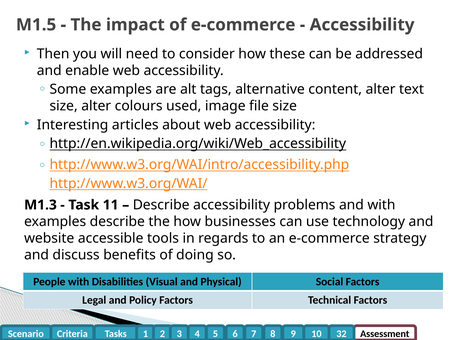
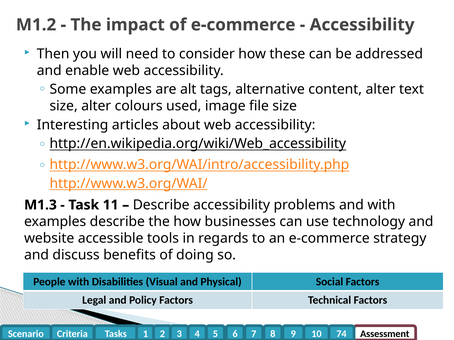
M1.5: M1.5 -> M1.2 (36, 25)
32: 32 -> 74 (342, 334)
